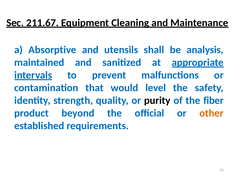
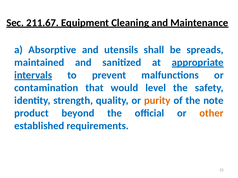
analysis: analysis -> spreads (205, 50)
purity colour: black -> orange (157, 101)
fiber: fiber -> note (213, 101)
